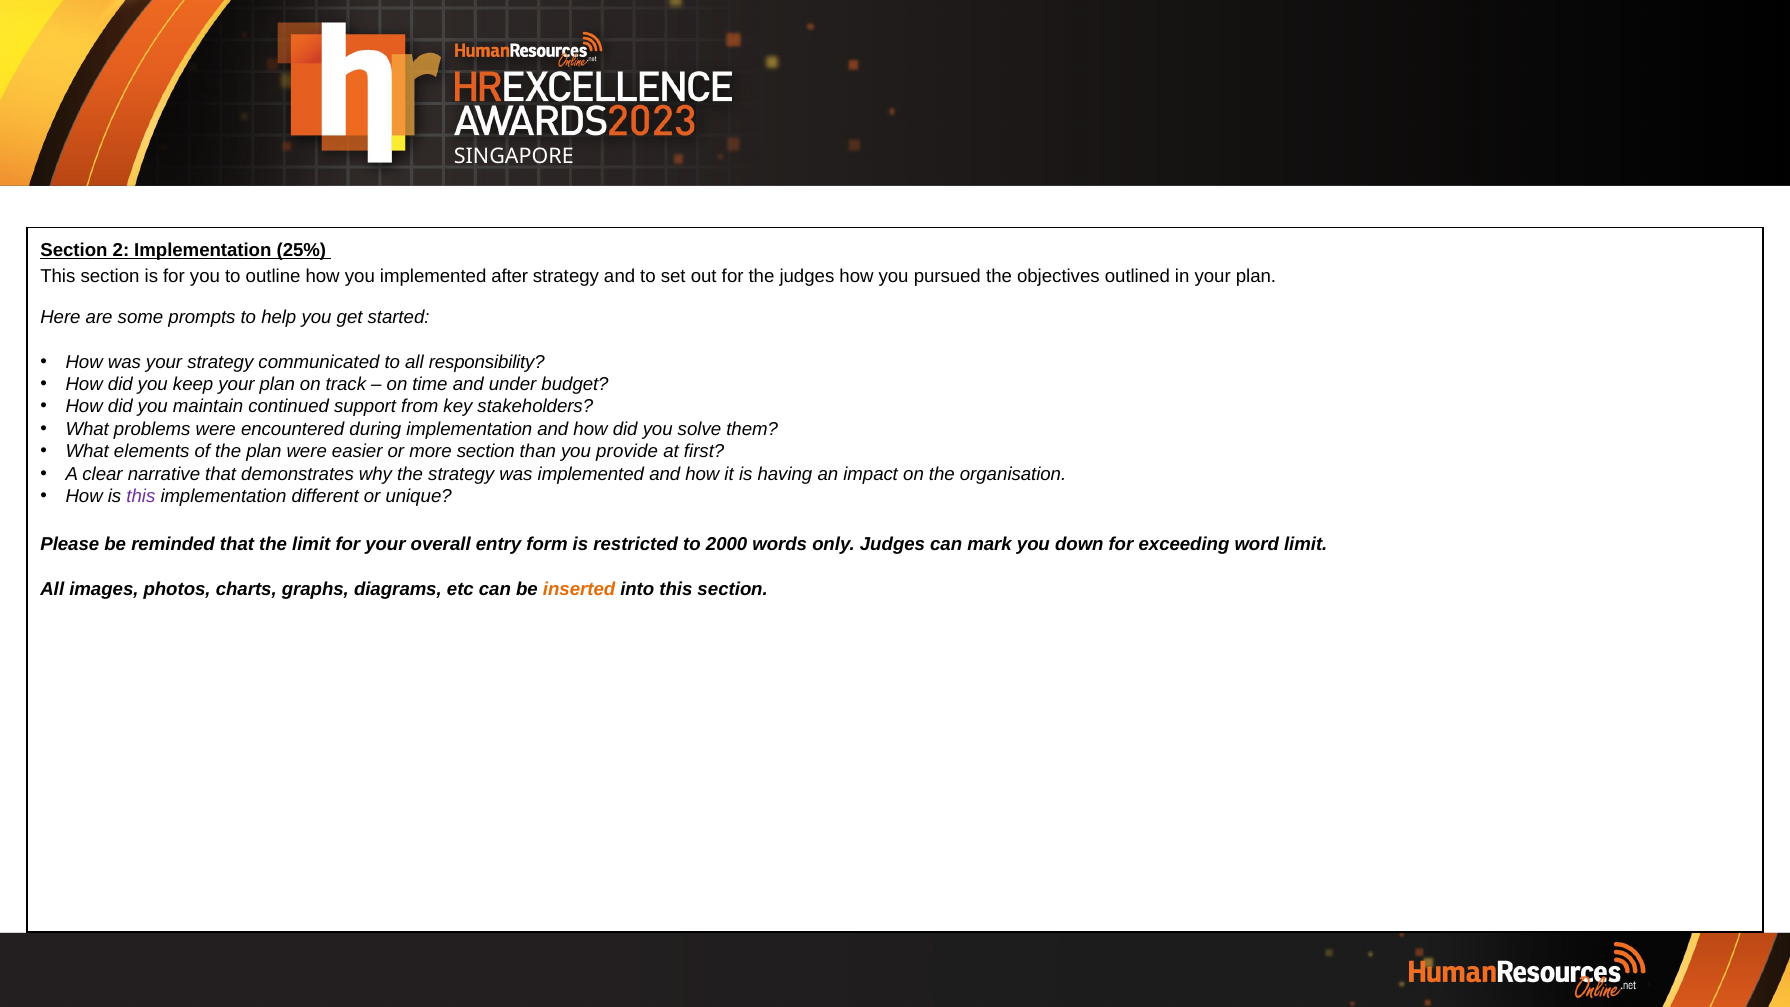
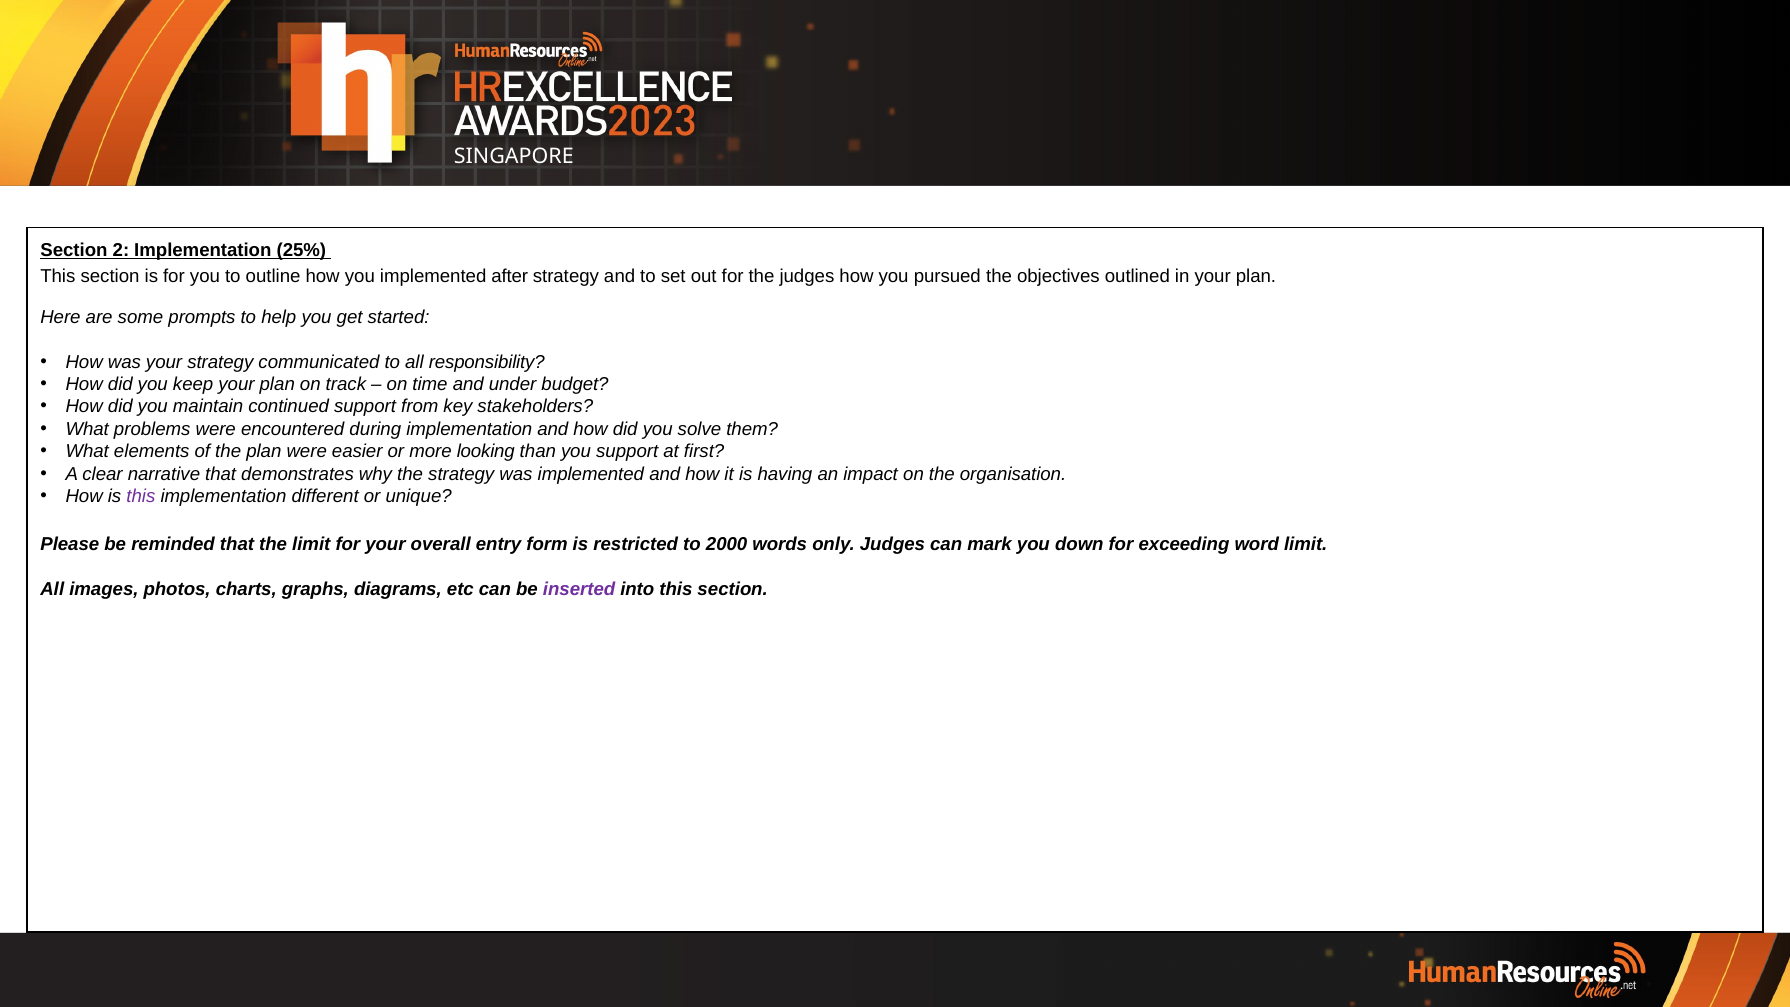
more section: section -> looking (486, 452)
you provide: provide -> support (627, 452)
inserted colour: orange -> purple (579, 589)
